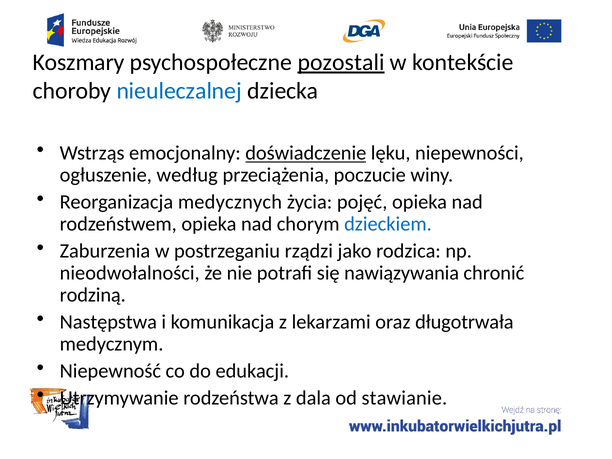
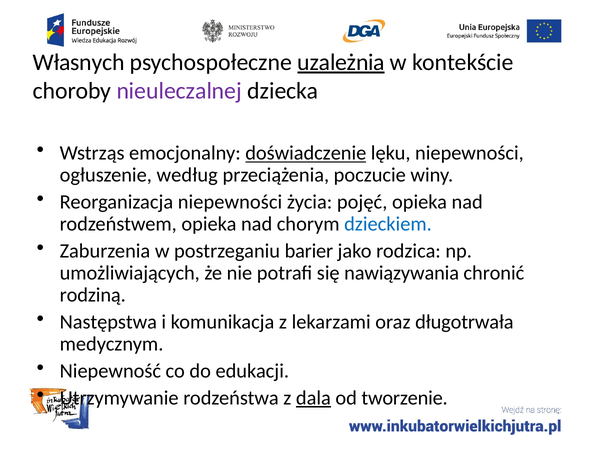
Koszmary: Koszmary -> Własnych (79, 62)
pozostali: pozostali -> uzależnia (341, 62)
nieuleczalnej colour: blue -> purple (179, 91)
Reorganizacja medycznych: medycznych -> niepewności (230, 202)
rządzi: rządzi -> barier (309, 251)
nieodwołalności: nieodwołalności -> umożliwiających (130, 273)
dala underline: none -> present (313, 398)
stawianie: stawianie -> tworzenie (405, 398)
